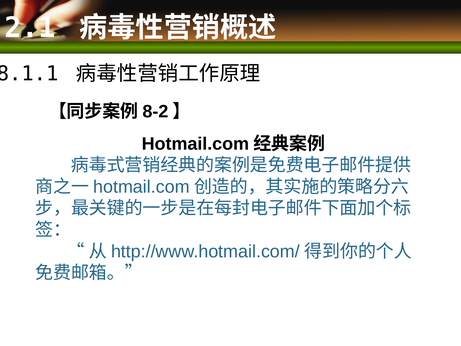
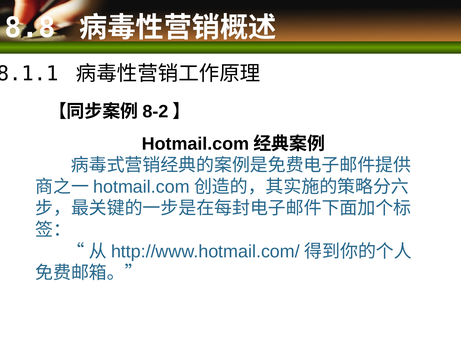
2.1: 2.1 -> 8.8 (30, 28)
